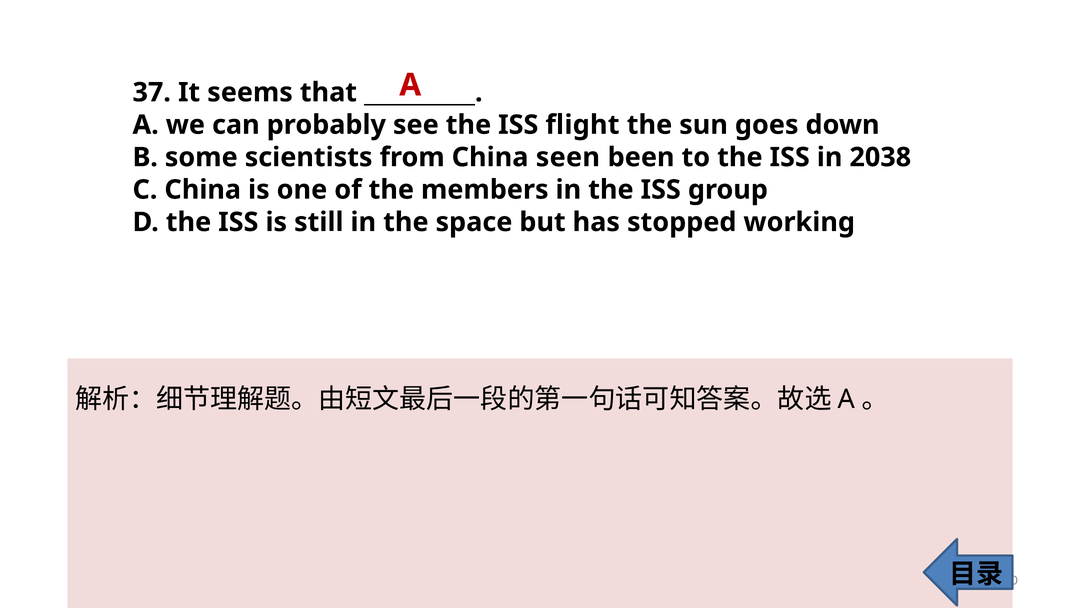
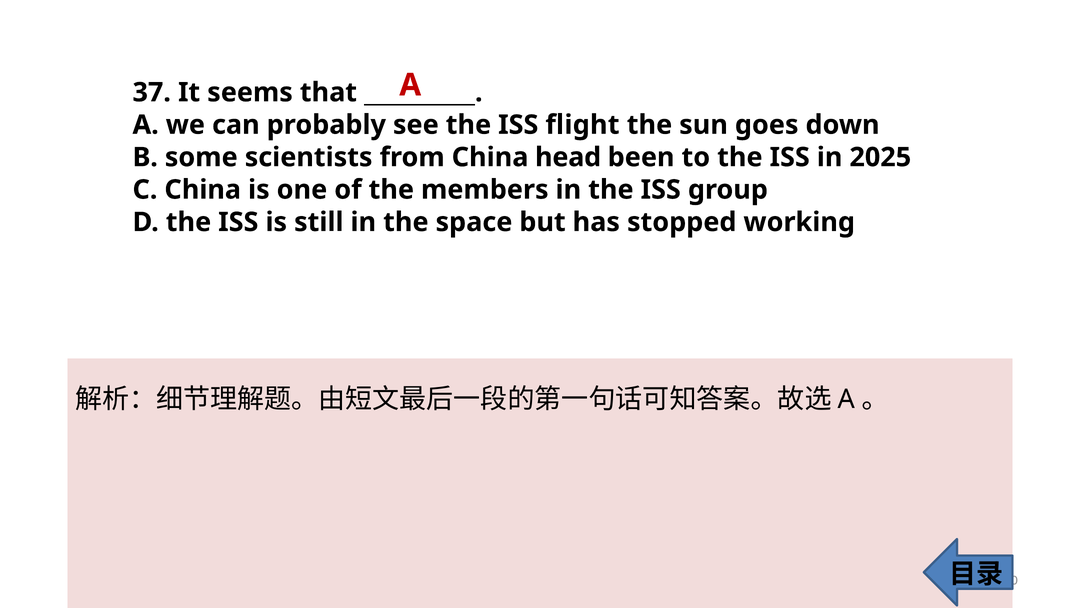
seen: seen -> head (568, 157)
2038: 2038 -> 2025 (880, 157)
